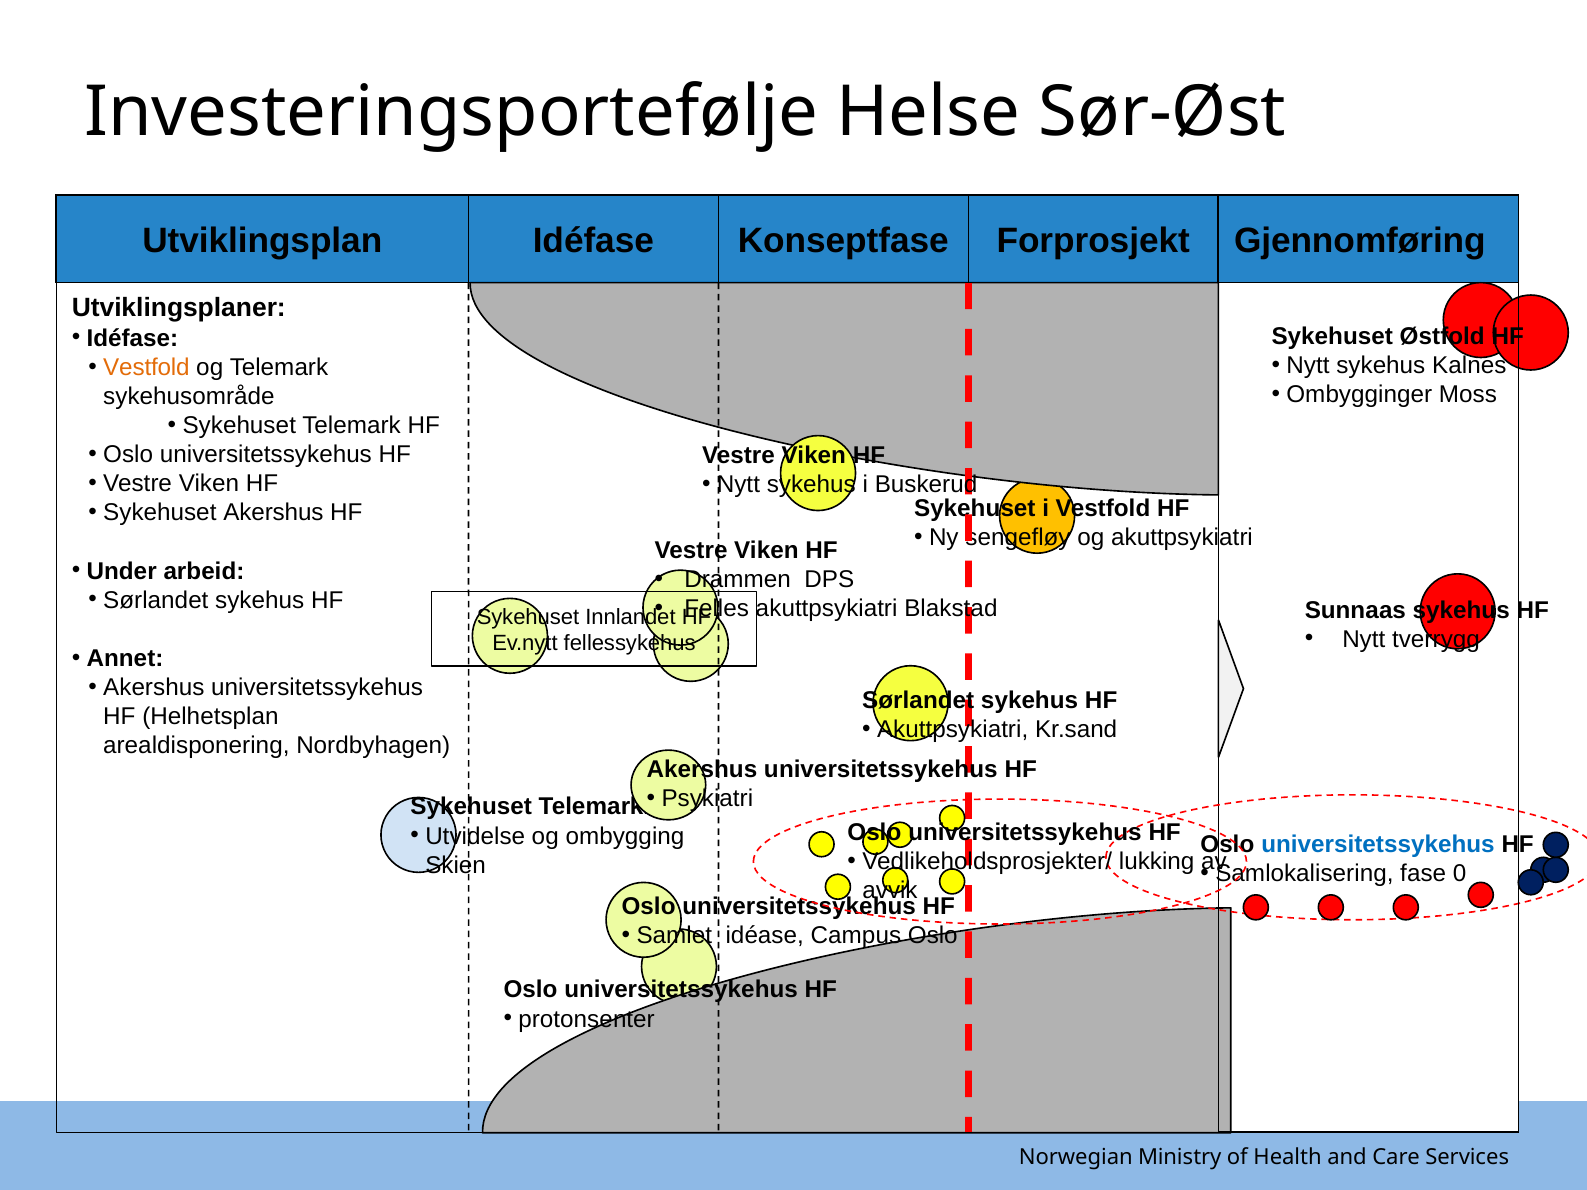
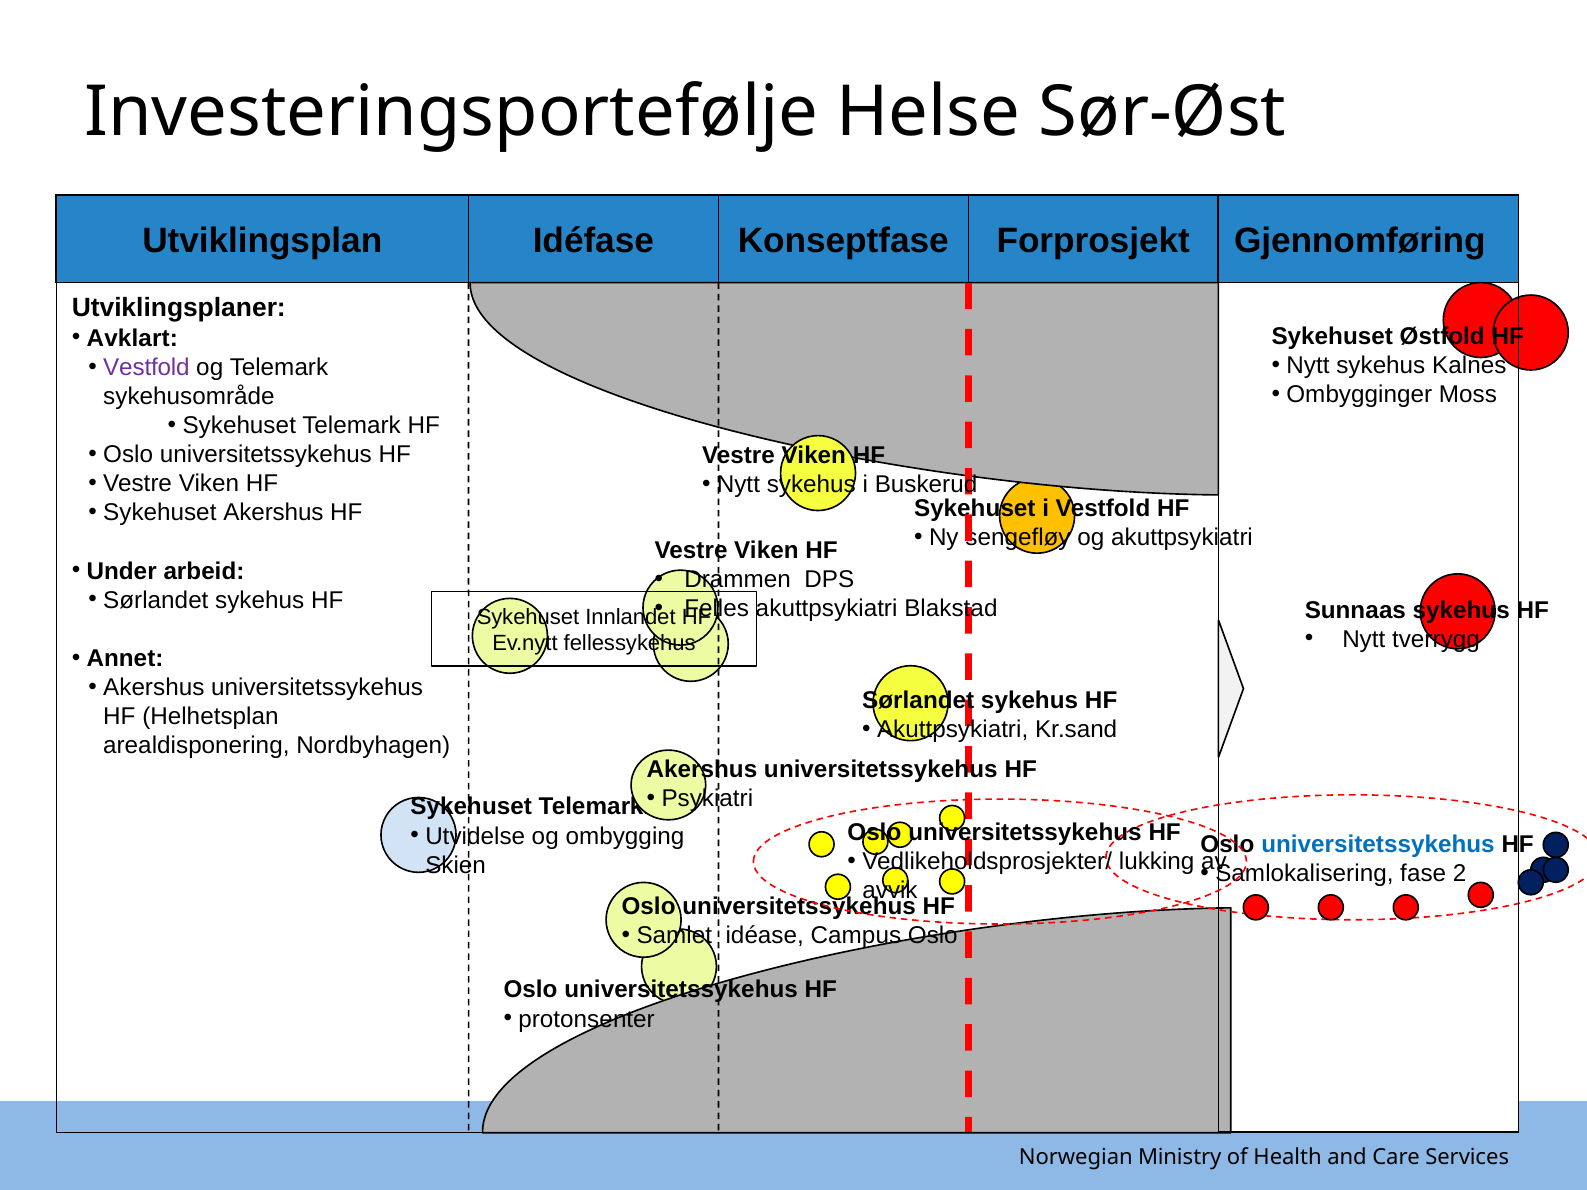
Idéfase: Idéfase -> Avklart (132, 338)
Vestfold colour: orange -> purple (146, 368)
0: 0 -> 2 (1460, 874)
